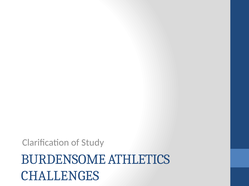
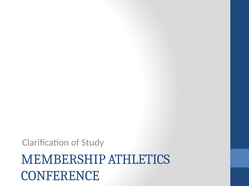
BURDENSOME: BURDENSOME -> MEMBERSHIP (63, 160)
CHALLENGES: CHALLENGES -> CONFERENCE (60, 177)
